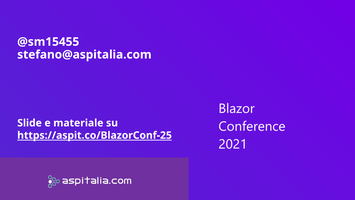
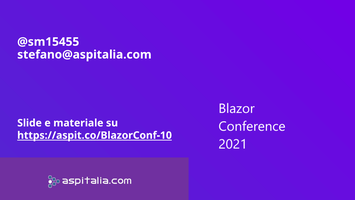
https://aspit.co/BlazorConf-25: https://aspit.co/BlazorConf-25 -> https://aspit.co/BlazorConf-10 (95, 135)
